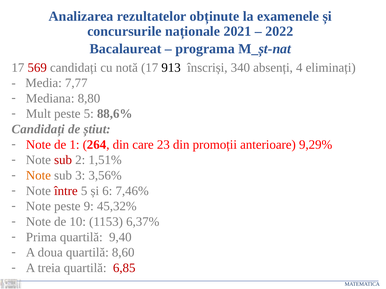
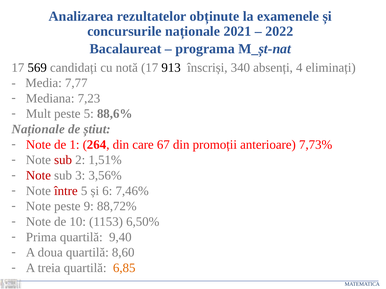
569 colour: red -> black (37, 68)
8,80: 8,80 -> 7,23 (89, 99)
Candidați: Candidați -> Naționale (38, 129)
23: 23 -> 67 (163, 145)
9,29%: 9,29% -> 7,73% (316, 145)
Note colour: orange -> red (38, 176)
45,32%: 45,32% -> 88,72% (117, 207)
6,37%: 6,37% -> 6,50% (143, 222)
6,85 colour: red -> orange (124, 268)
